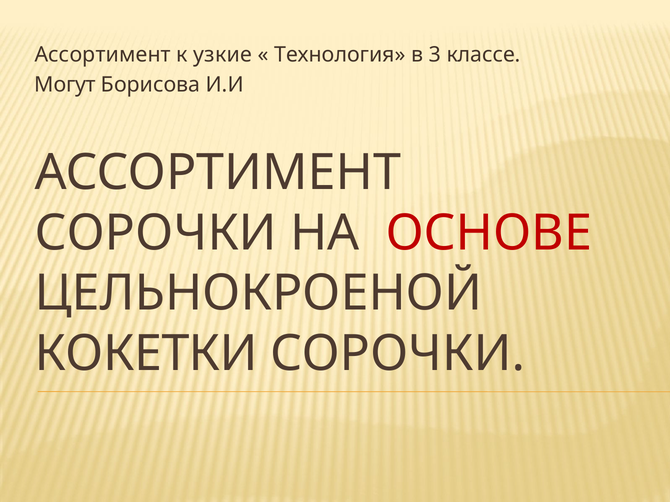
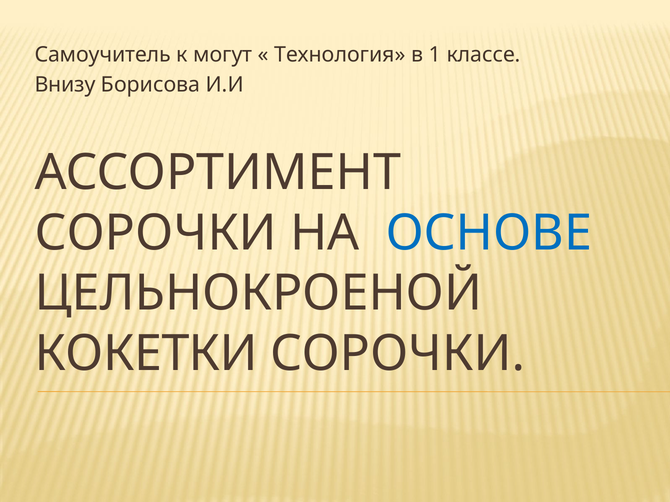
Ассортимент: Ассортимент -> Самоучитель (103, 55)
узкие: узкие -> могут (223, 55)
3: 3 -> 1 (435, 55)
Могут: Могут -> Внизу (65, 85)
ОСНОВЕ colour: red -> blue (489, 233)
